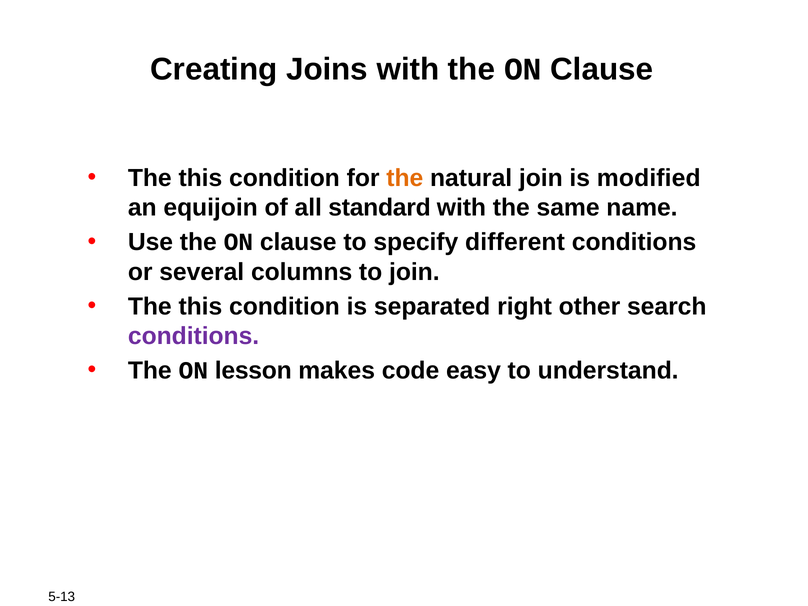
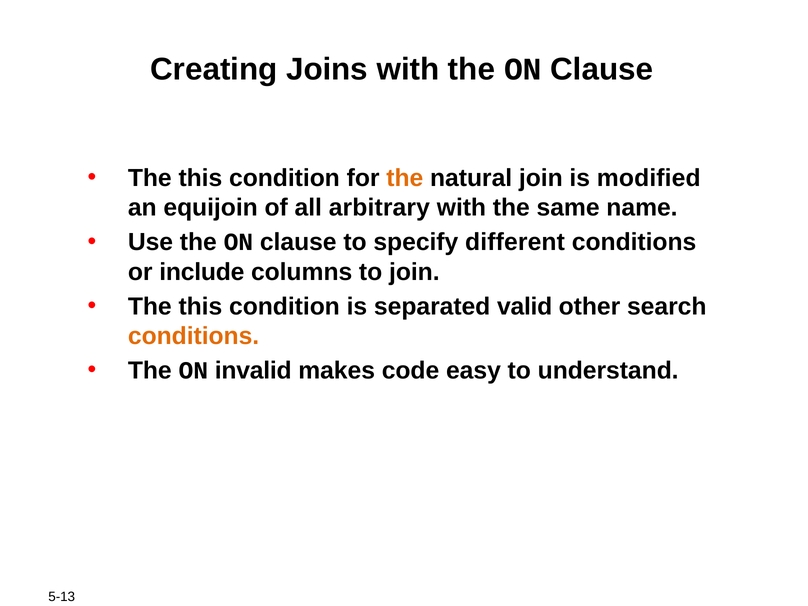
standard: standard -> arbitrary (379, 208)
several: several -> include (202, 272)
right: right -> valid (525, 306)
conditions colour: purple -> orange (194, 336)
lesson: lesson -> invalid (253, 371)
